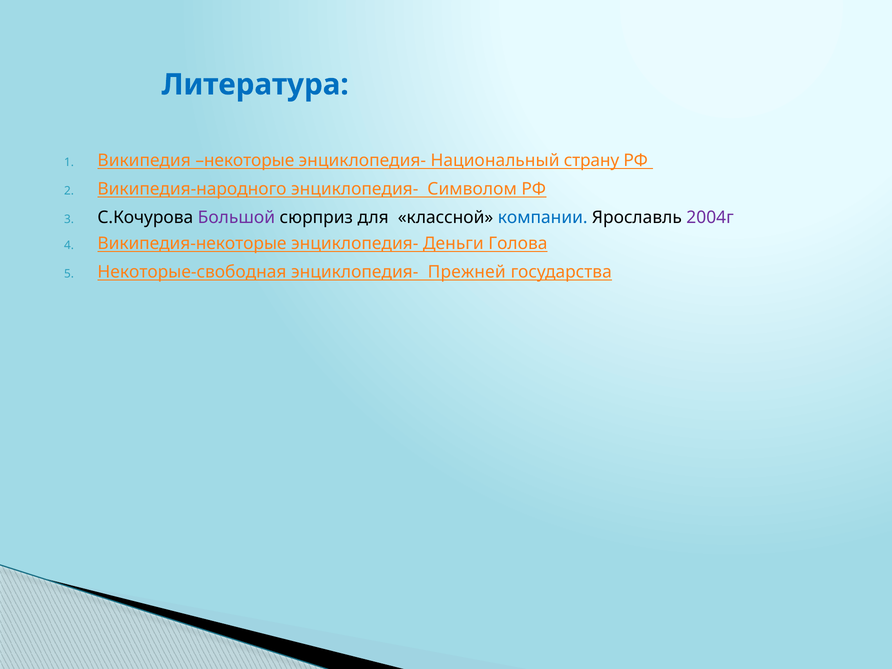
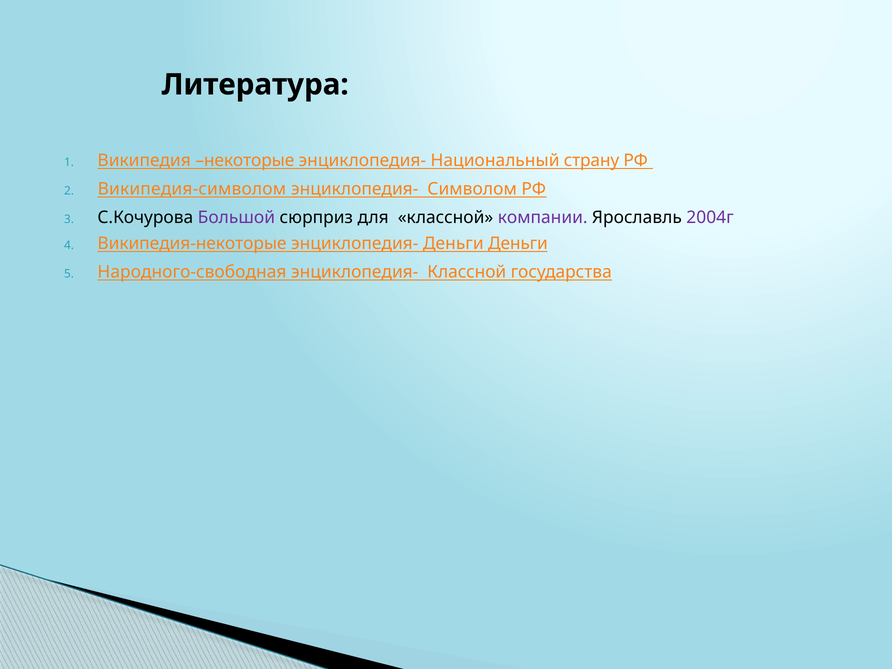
Литература colour: blue -> black (255, 85)
Википедия-народного: Википедия-народного -> Википедия-символом (192, 189)
компании colour: blue -> purple (543, 218)
Деньги Голова: Голова -> Деньги (518, 244)
Некоторые-свободная: Некоторые-свободная -> Народного-свободная (192, 272)
энциклопедия- Прежней: Прежней -> Классной (467, 272)
